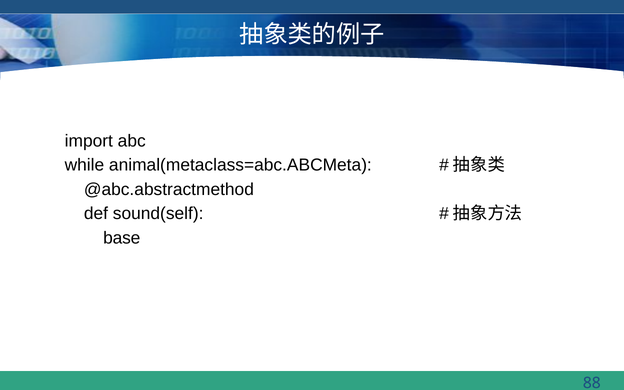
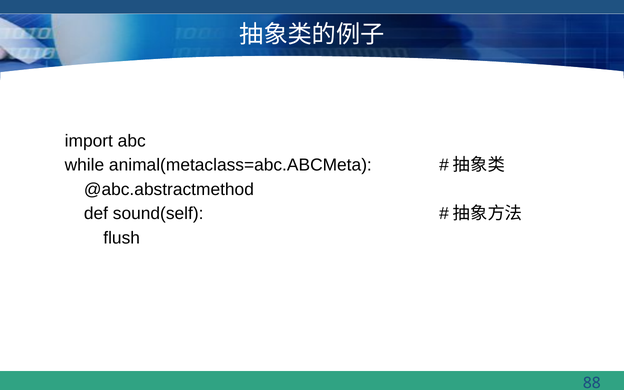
base: base -> flush (122, 238)
